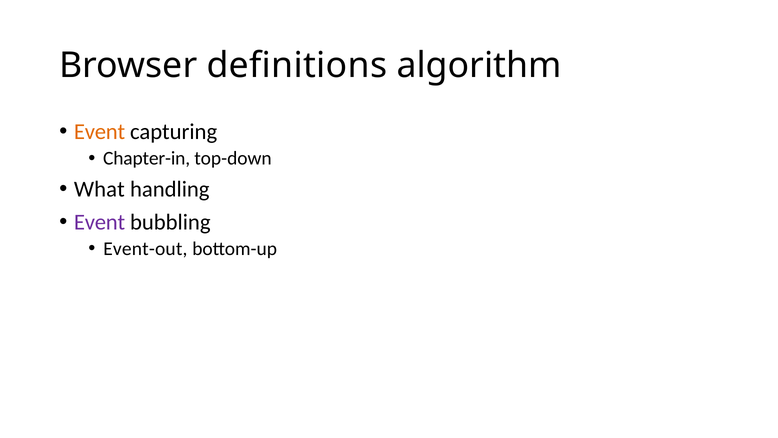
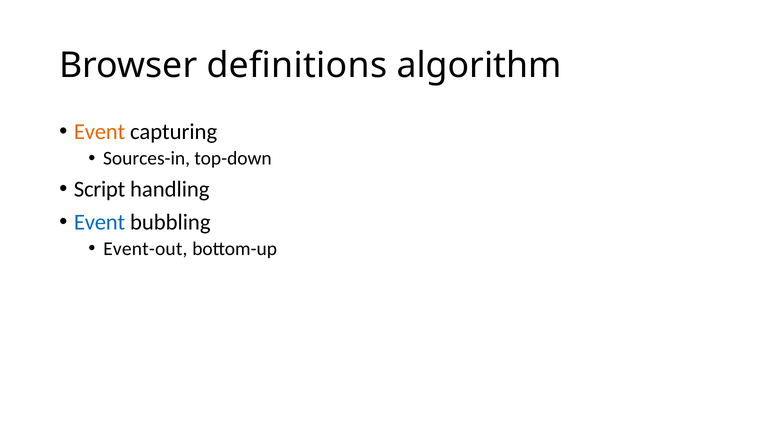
Chapter-in: Chapter-in -> Sources-in (147, 158)
What: What -> Script (100, 189)
Event colour: purple -> blue (100, 222)
